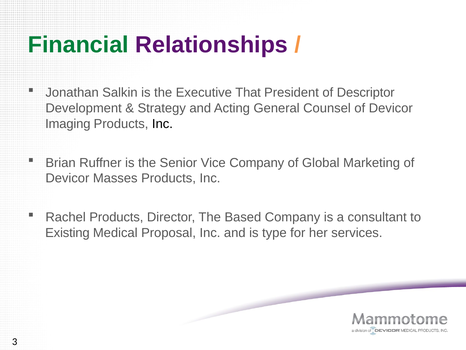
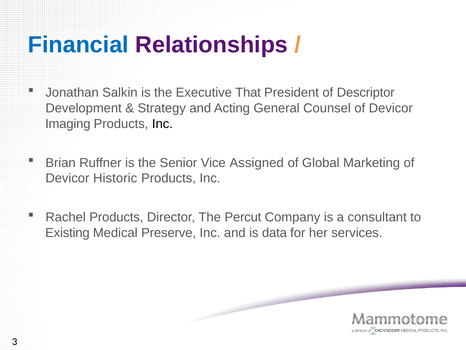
Financial colour: green -> blue (78, 45)
Vice Company: Company -> Assigned (257, 162)
Masses: Masses -> Historic (115, 178)
Based: Based -> Percut (243, 217)
Proposal: Proposal -> Preserve (169, 232)
type: type -> data (274, 232)
